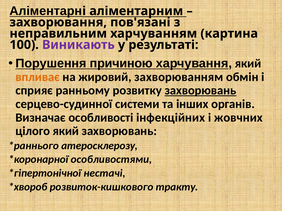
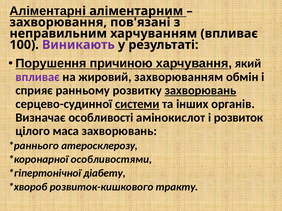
харчуванням картина: картина -> впливає (229, 34)
впливає colour: orange -> purple (38, 77)
системи underline: none -> present (137, 104)
інфекційних: інфекційних -> амінокислот (171, 118)
жовчних: жовчних -> розвиток (239, 118)
цілого який: який -> маса (66, 131)
нестачі: нестачі -> діабету (105, 174)
